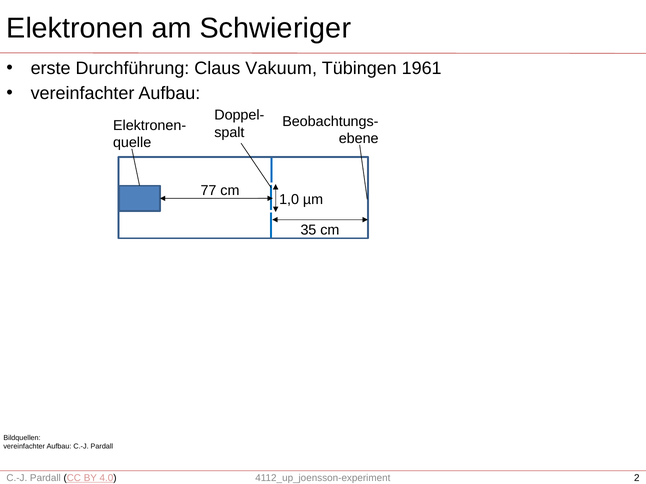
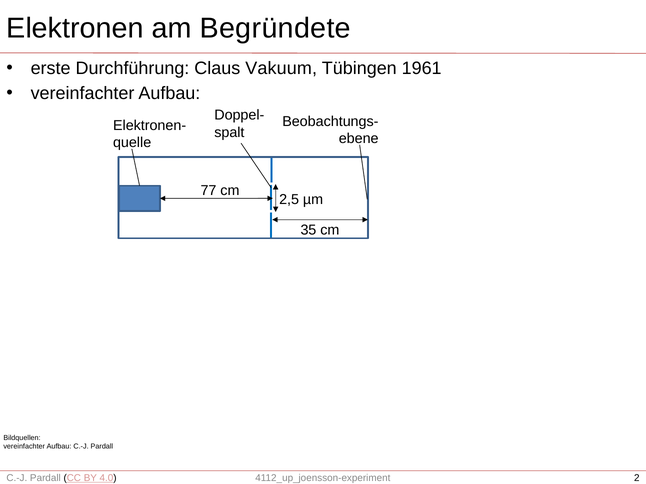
Schwieriger: Schwieriger -> Begründete (275, 28)
1,0: 1,0 -> 2,5 (289, 200)
